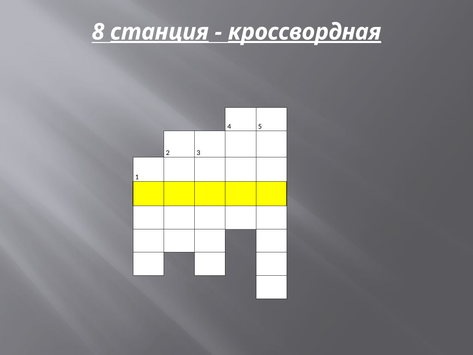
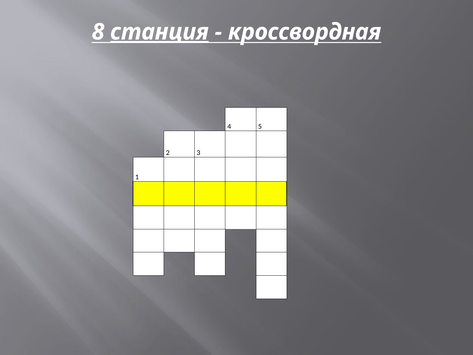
кроссвордная underline: present -> none (305, 32)
